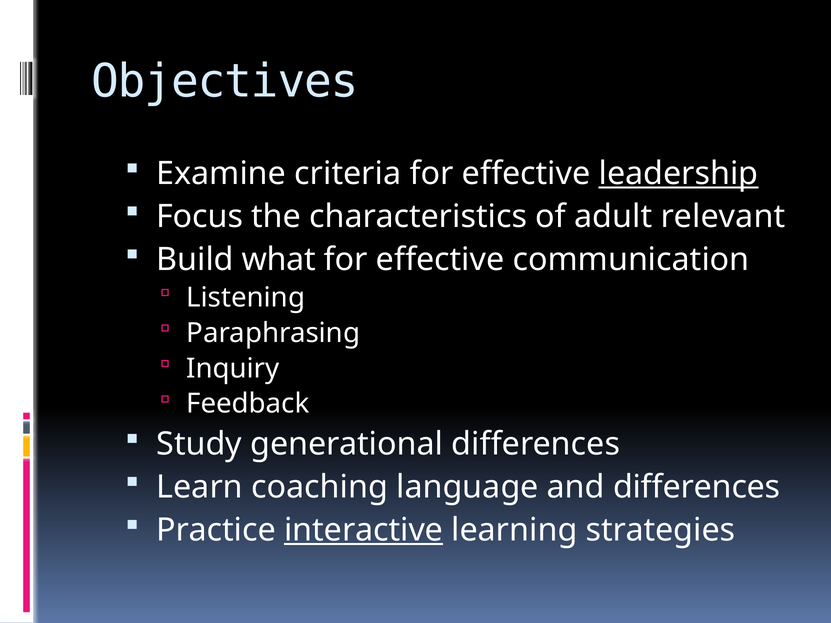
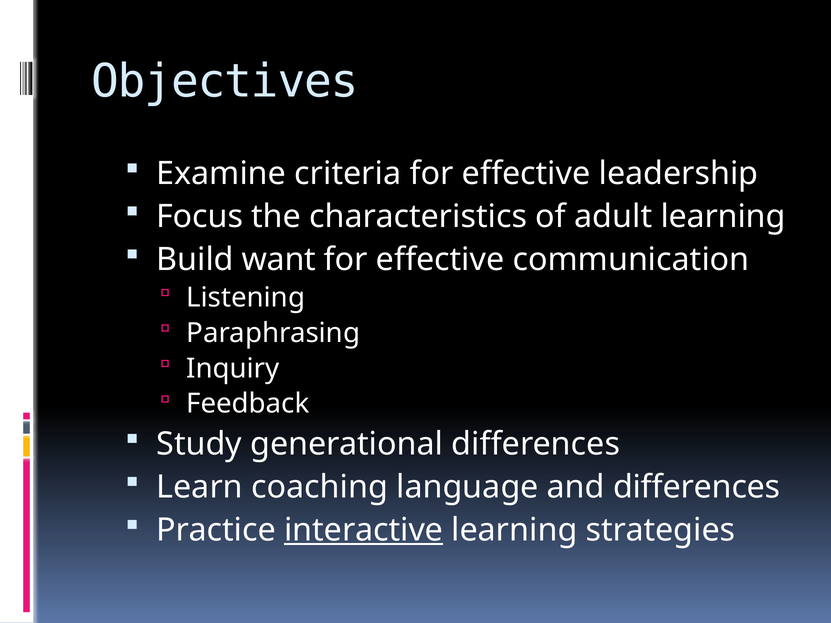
leadership underline: present -> none (678, 174)
adult relevant: relevant -> learning (723, 217)
what: what -> want (279, 260)
